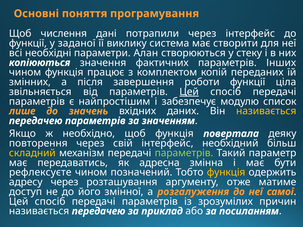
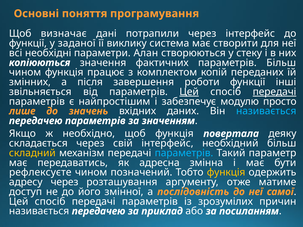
числення: числення -> визначає (64, 34)
параметрів Інших: Інших -> Більш (281, 63)
ціла: ціла -> інші (286, 82)
передачі underline: none -> present (274, 92)
список: список -> просто (280, 102)
називається colour: yellow -> light blue (266, 111)
повторення: повторення -> складається (38, 144)
параметрів colour: light green -> light blue (184, 153)
розгалуження: розгалуження -> послідовність (193, 192)
